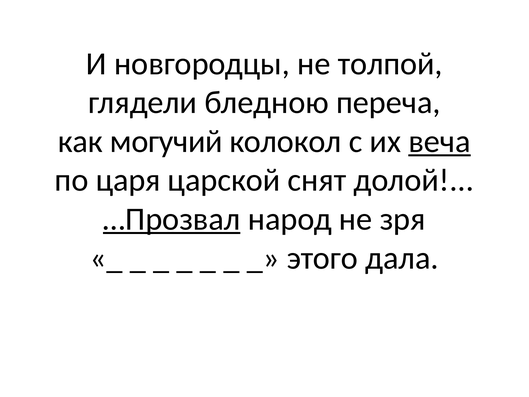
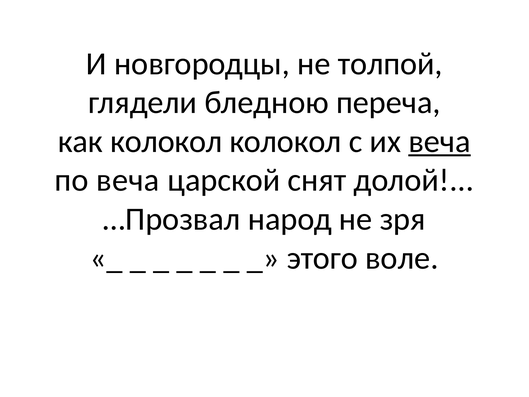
как могучий: могучий -> колокол (166, 141)
по царя: царя -> веча (128, 180)
…Прозвал underline: present -> none (172, 219)
дала: дала -> воле (402, 258)
